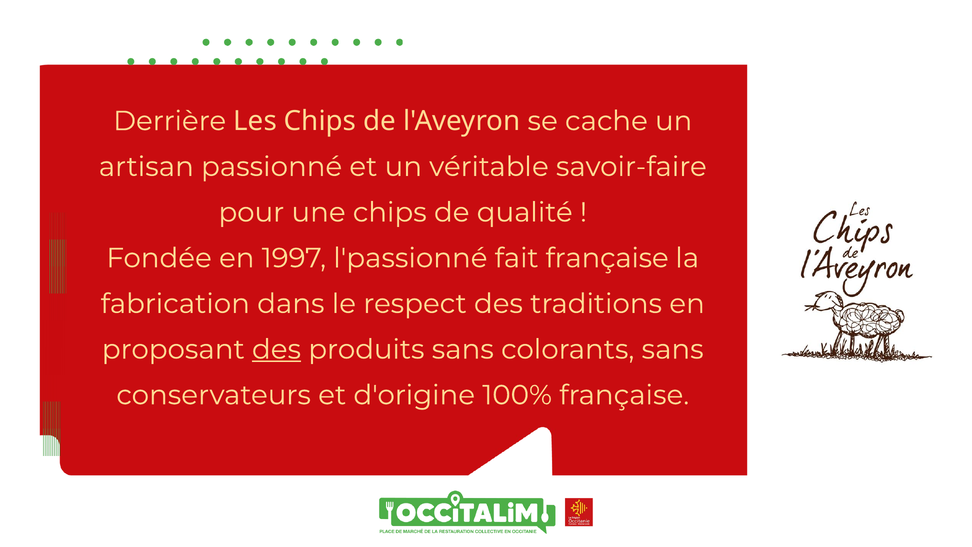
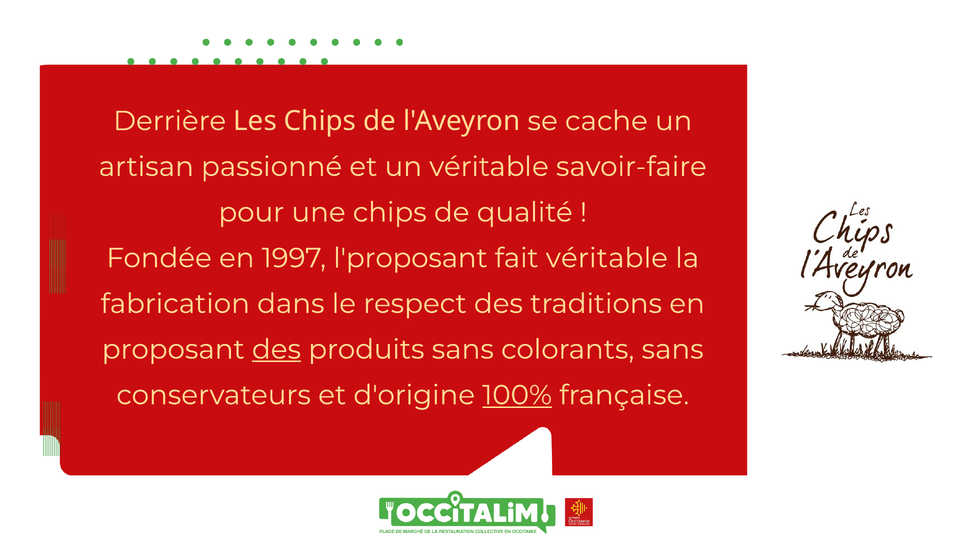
l'passionné: l'passionné -> l'proposant (410, 258)
fait française: française -> véritable (607, 258)
100% underline: none -> present (517, 395)
